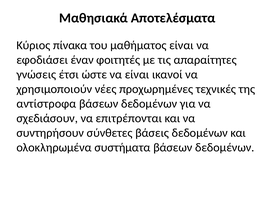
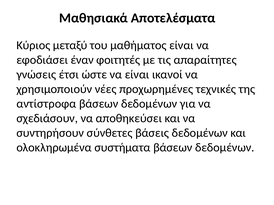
πίνακα: πίνακα -> μεταξύ (70, 45)
επιτρέπονται: επιτρέπονται -> αποθηκεύσει (129, 119)
